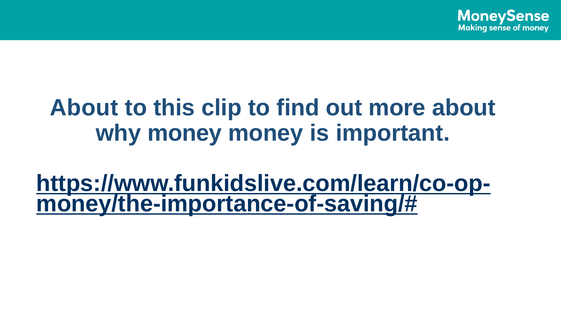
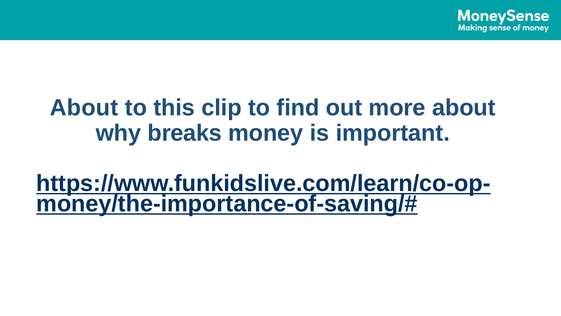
why money: money -> breaks (185, 133)
